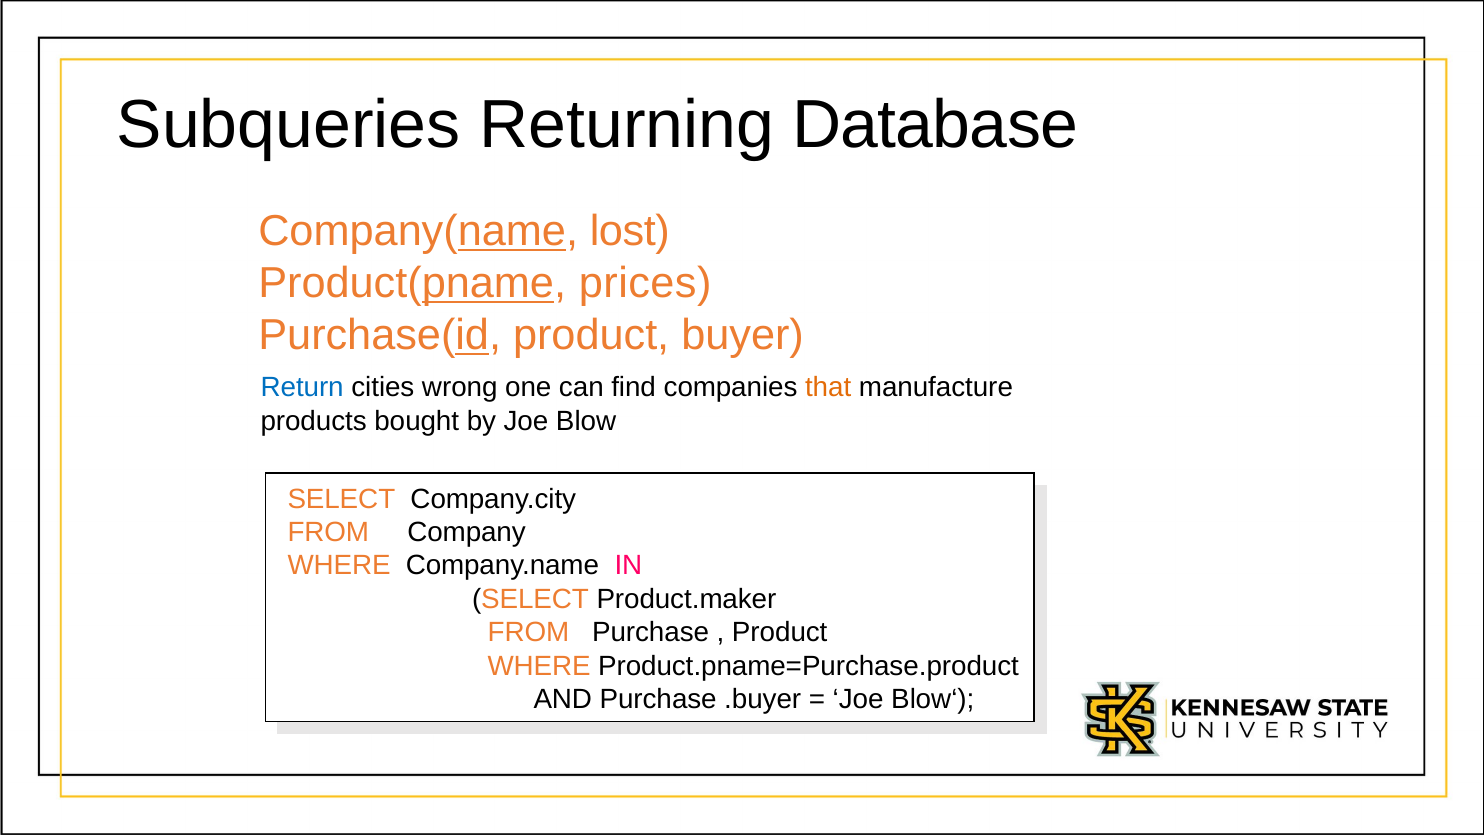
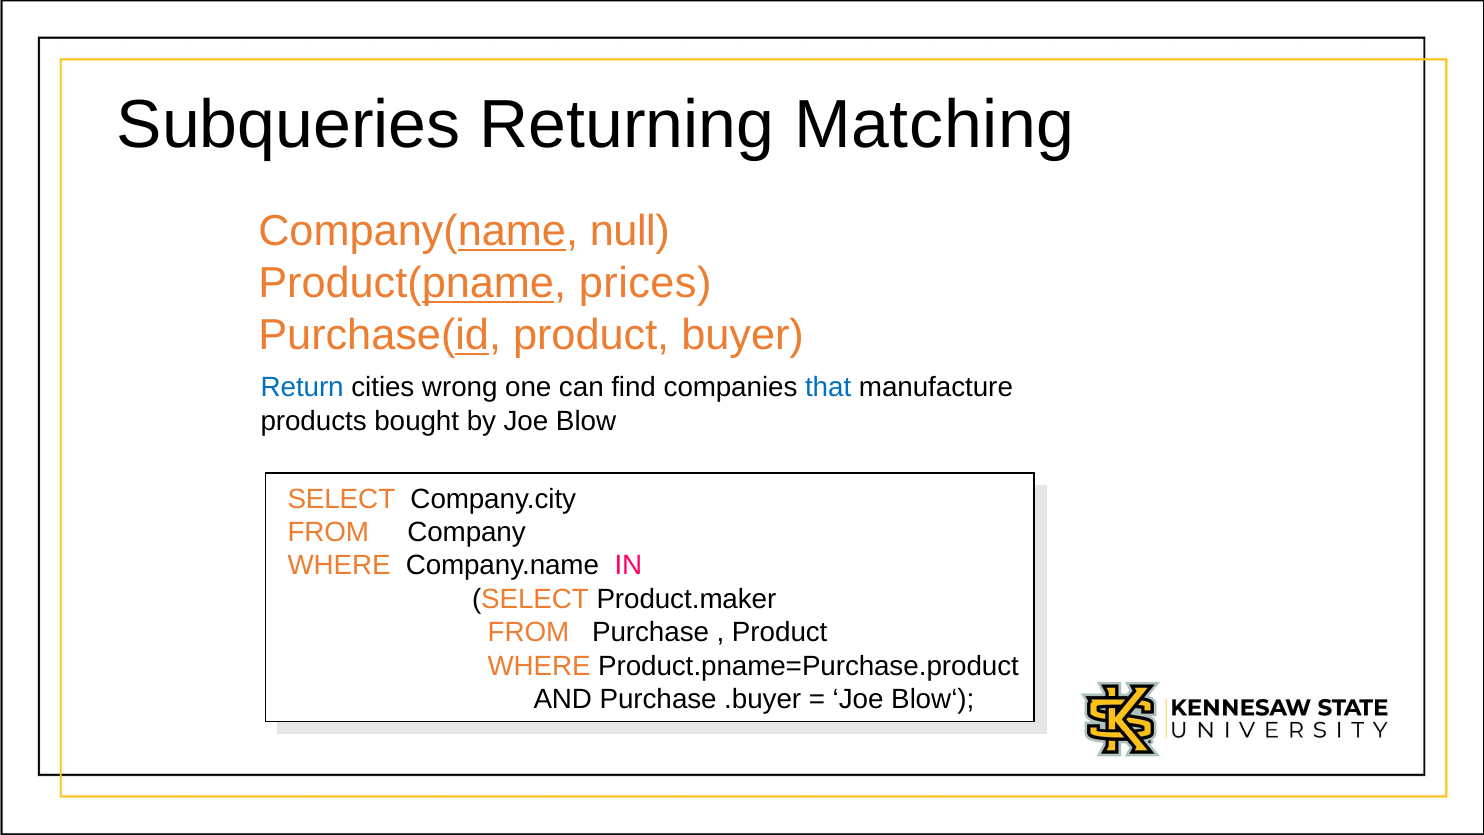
Database: Database -> Matching (934, 125)
lost: lost -> null (630, 231)
that colour: orange -> blue (828, 388)
